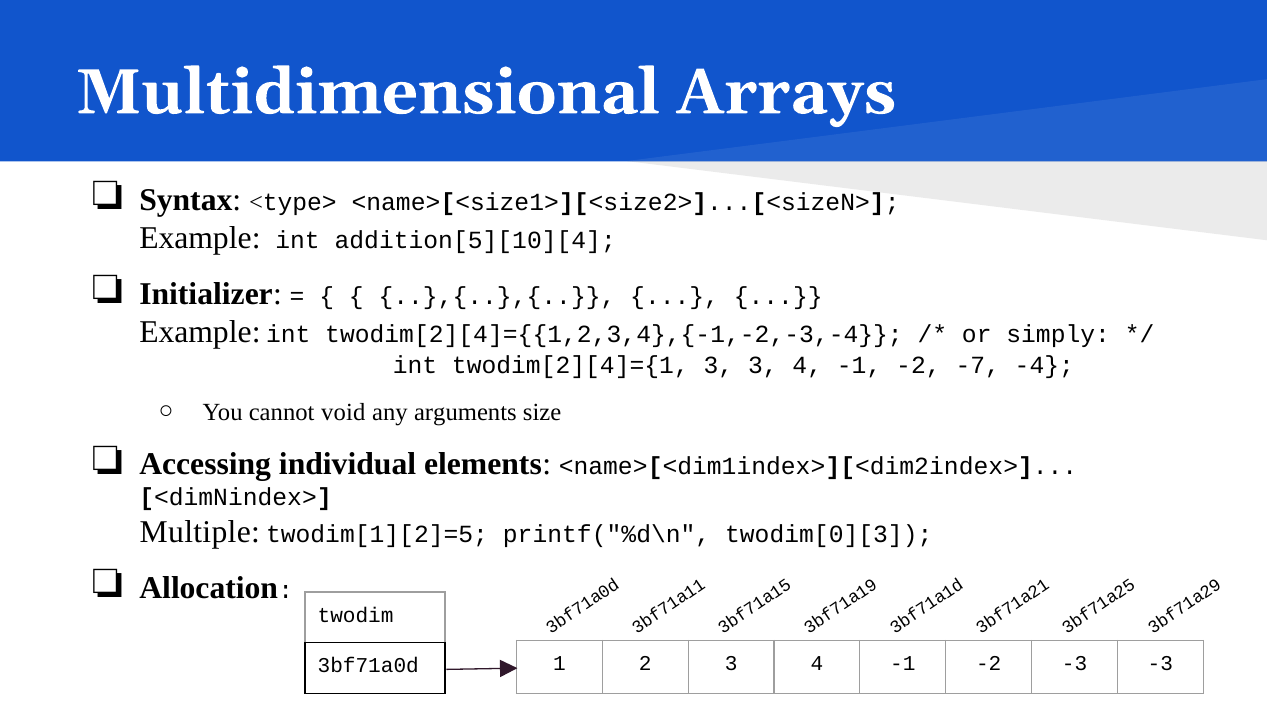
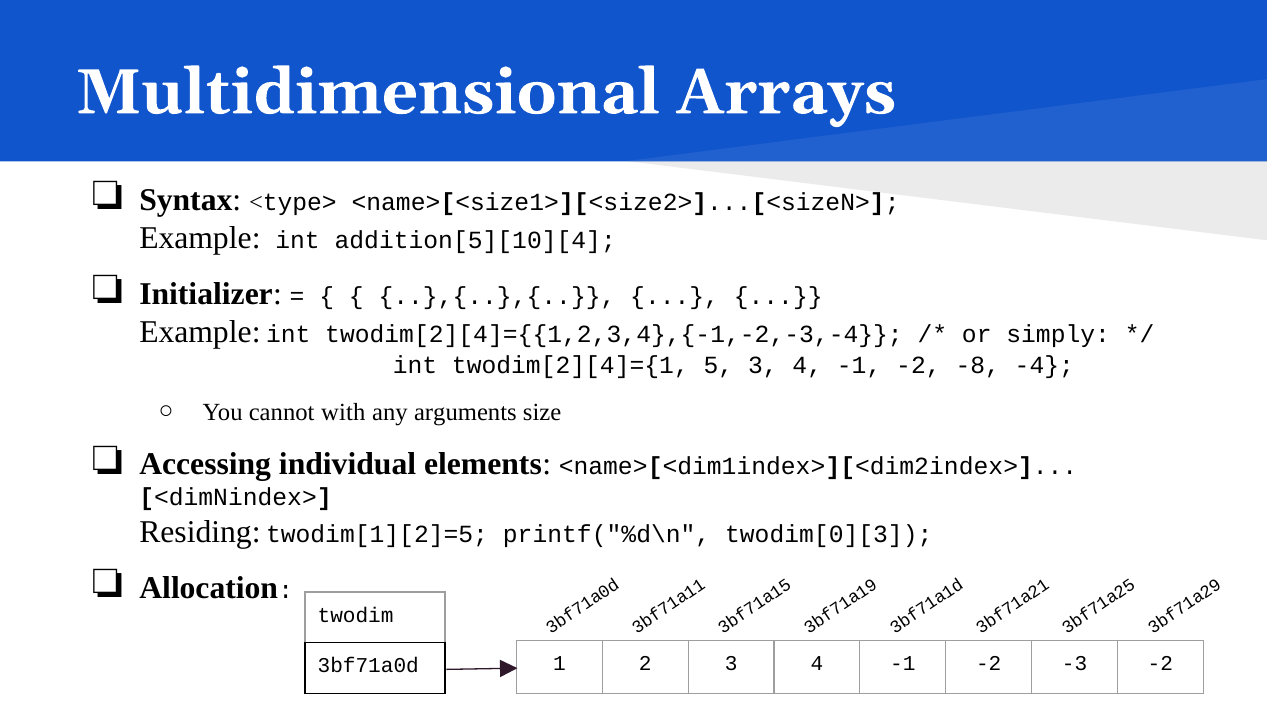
twodim[2][4]={1 3: 3 -> 5 (718, 365)
-7: -7 -> -8 (978, 365)
void: void -> with (343, 412)
Multiple: Multiple -> Residing (200, 532)
-3 -3: -3 -> -2 (1160, 663)
